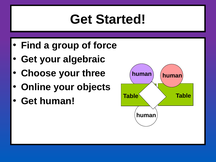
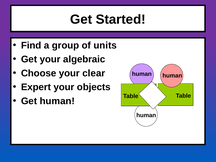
force: force -> units (105, 45)
three: three -> clear (94, 73)
Online: Online -> Expert (36, 87)
